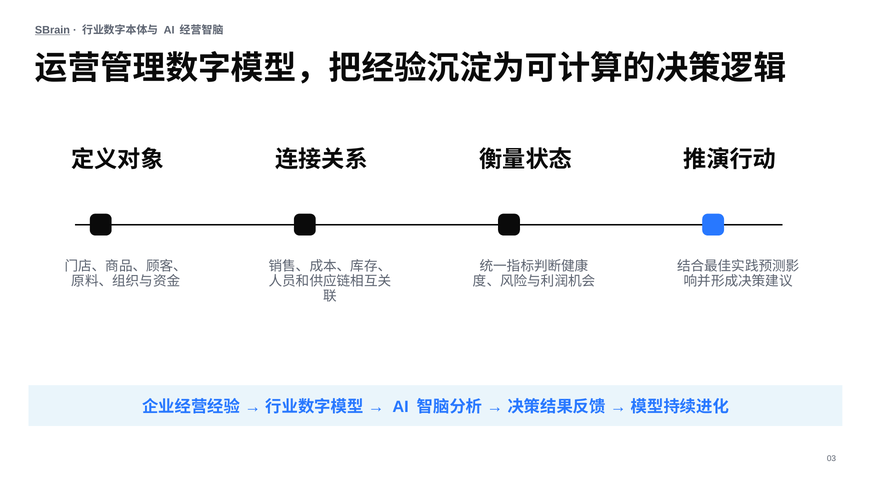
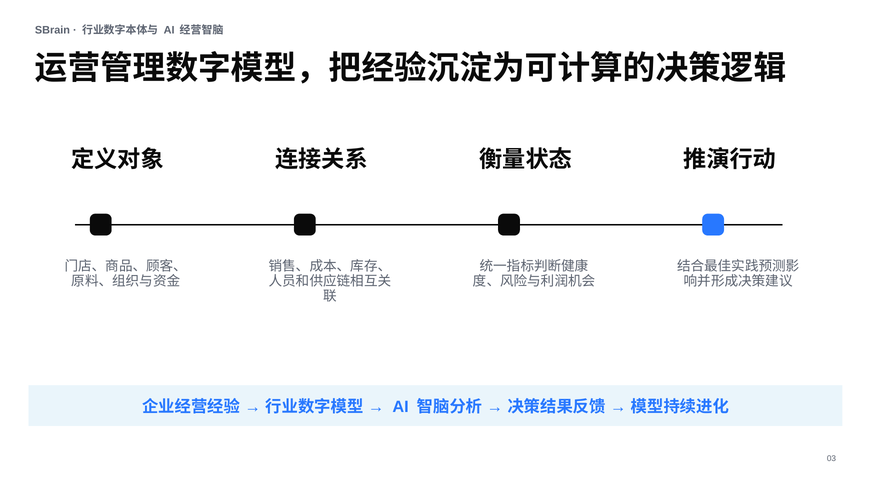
SBrain underline: present -> none (52, 30)
